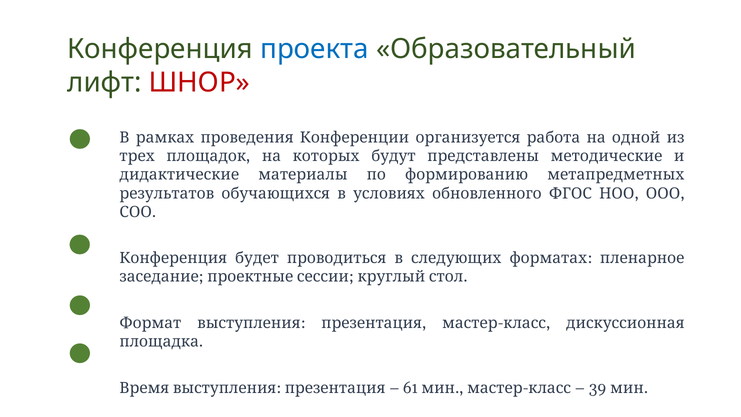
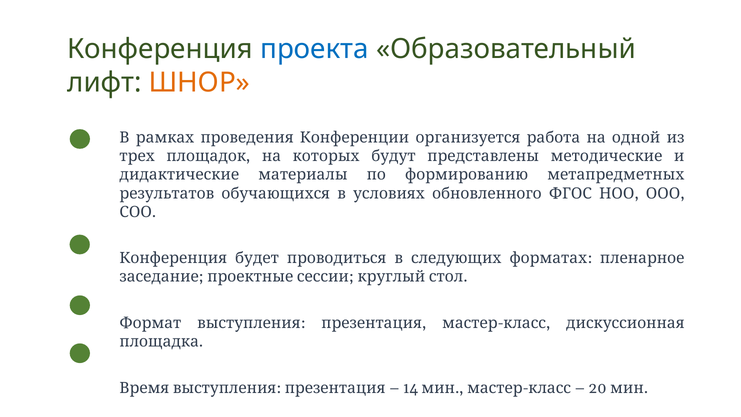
ШНОР colour: red -> orange (199, 83)
61: 61 -> 14 (411, 388)
39: 39 -> 20 (598, 388)
